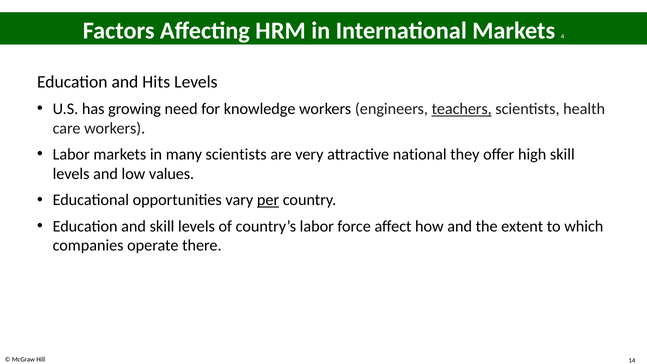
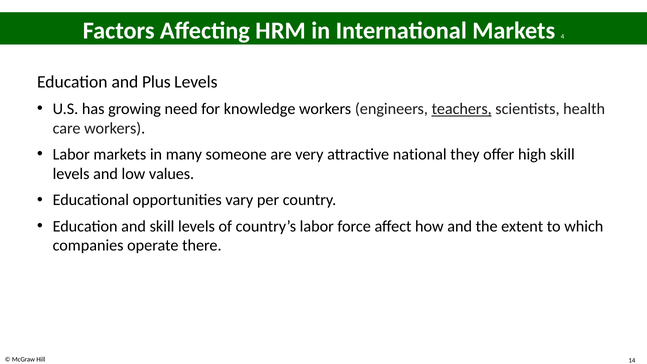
Hits: Hits -> Plus (156, 82)
many scientists: scientists -> someone (236, 154)
per underline: present -> none (268, 200)
